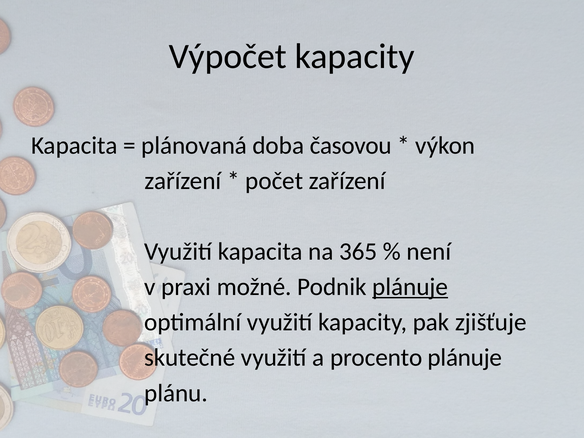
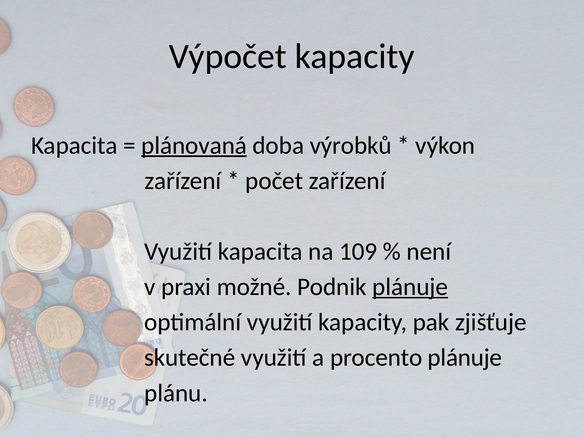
plánovaná underline: none -> present (194, 145)
časovou: časovou -> výrobků (351, 145)
365: 365 -> 109 (358, 252)
